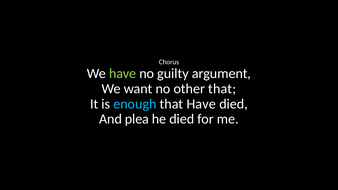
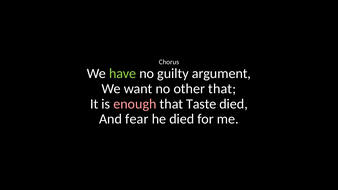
enough colour: light blue -> pink (135, 104)
that Have: Have -> Taste (201, 104)
plea: plea -> fear (137, 119)
